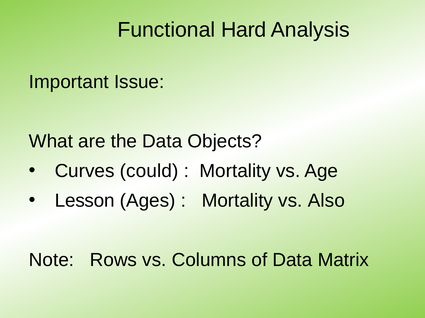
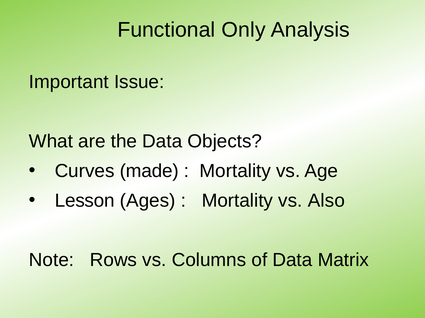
Hard: Hard -> Only (244, 30)
could: could -> made (149, 171)
